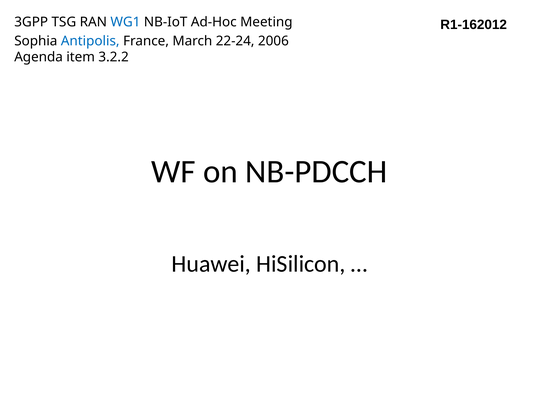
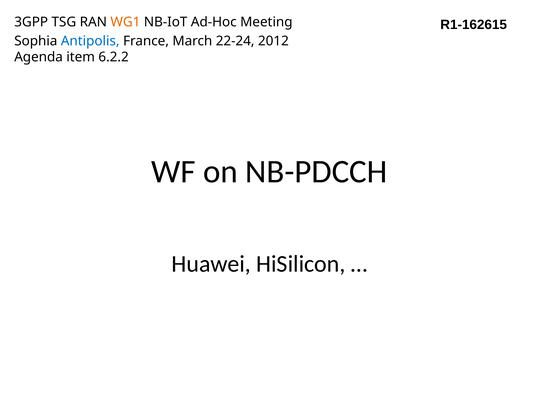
WG1 colour: blue -> orange (125, 22)
R1-162012: R1-162012 -> R1-162615 (474, 25)
2006: 2006 -> 2012 (273, 41)
3.2.2: 3.2.2 -> 6.2.2 (114, 57)
